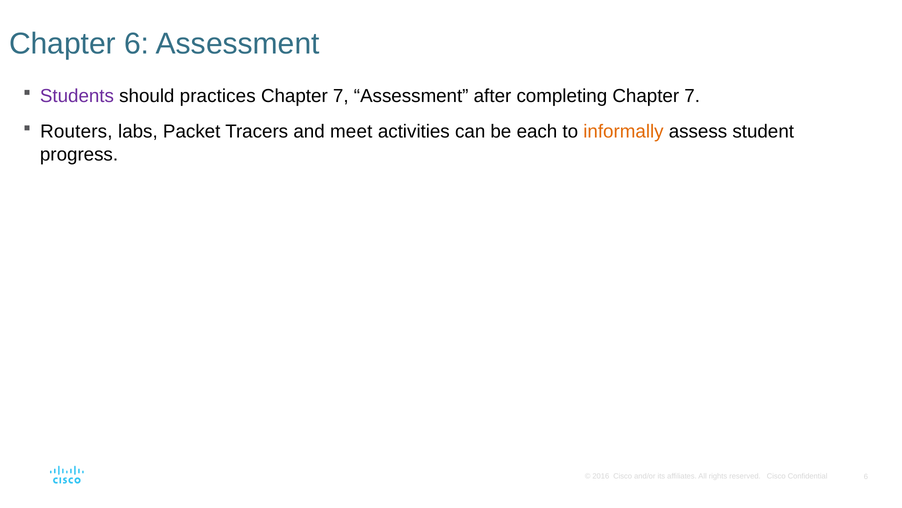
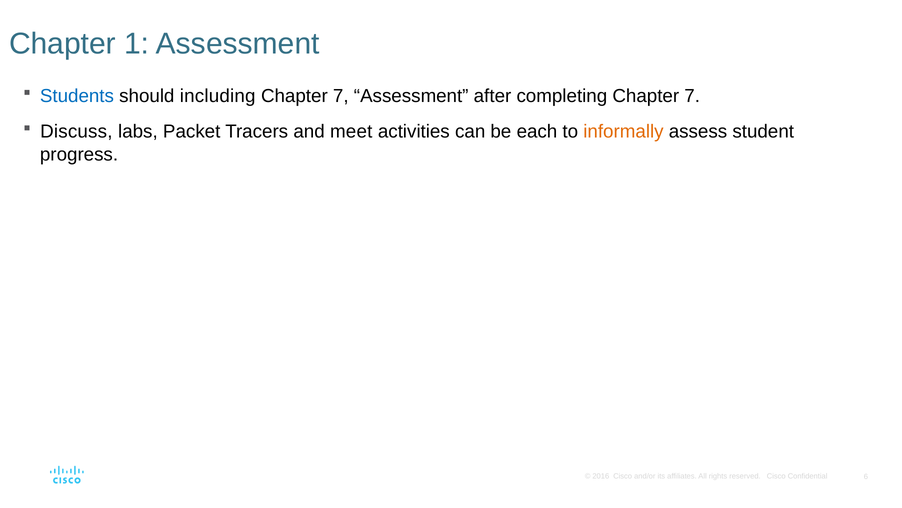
Chapter 6: 6 -> 1 (137, 44)
Students colour: purple -> blue (77, 96)
practices: practices -> including (218, 96)
Routers: Routers -> Discuss (76, 132)
